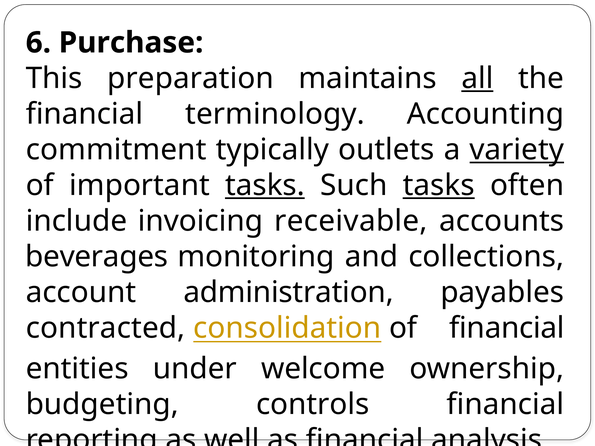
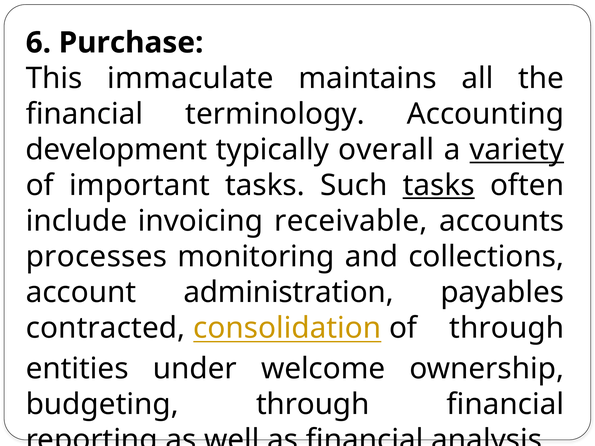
preparation: preparation -> immaculate (190, 78)
all underline: present -> none (477, 78)
commitment: commitment -> development (116, 150)
outlets: outlets -> overall (386, 150)
tasks underline: present -> none (265, 186)
beverages: beverages -> processes (96, 257)
of financial: financial -> through (507, 328)
budgeting controls: controls -> through (313, 405)
